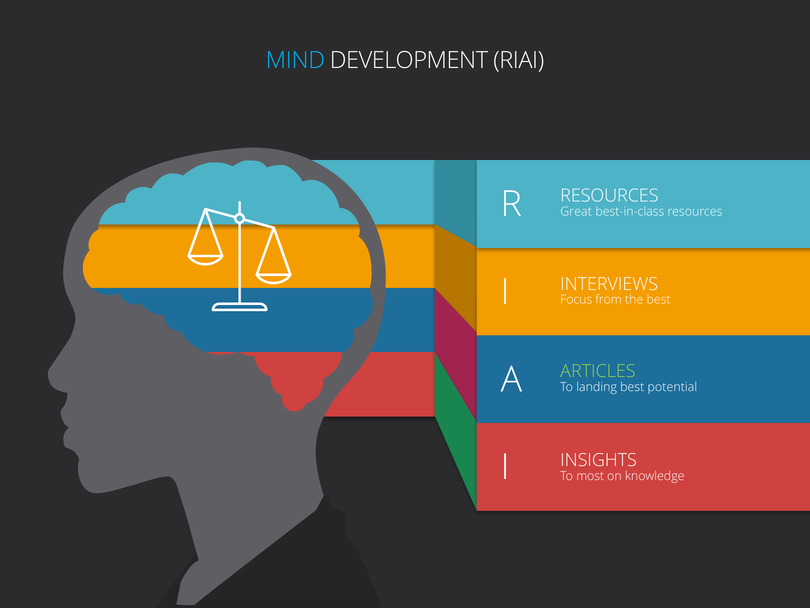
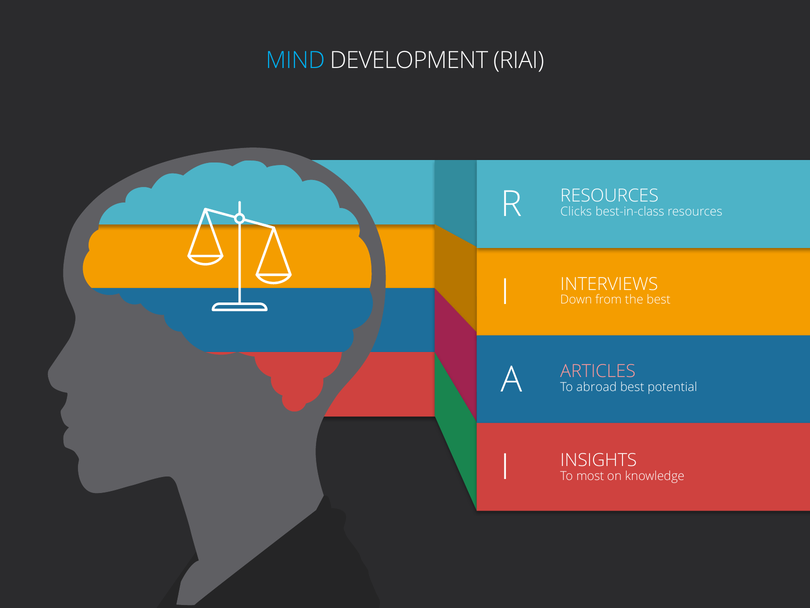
Great: Great -> Clicks (576, 211)
Focus: Focus -> Down (576, 299)
ARTICLES colour: light green -> pink (598, 371)
landing: landing -> abroad (597, 387)
